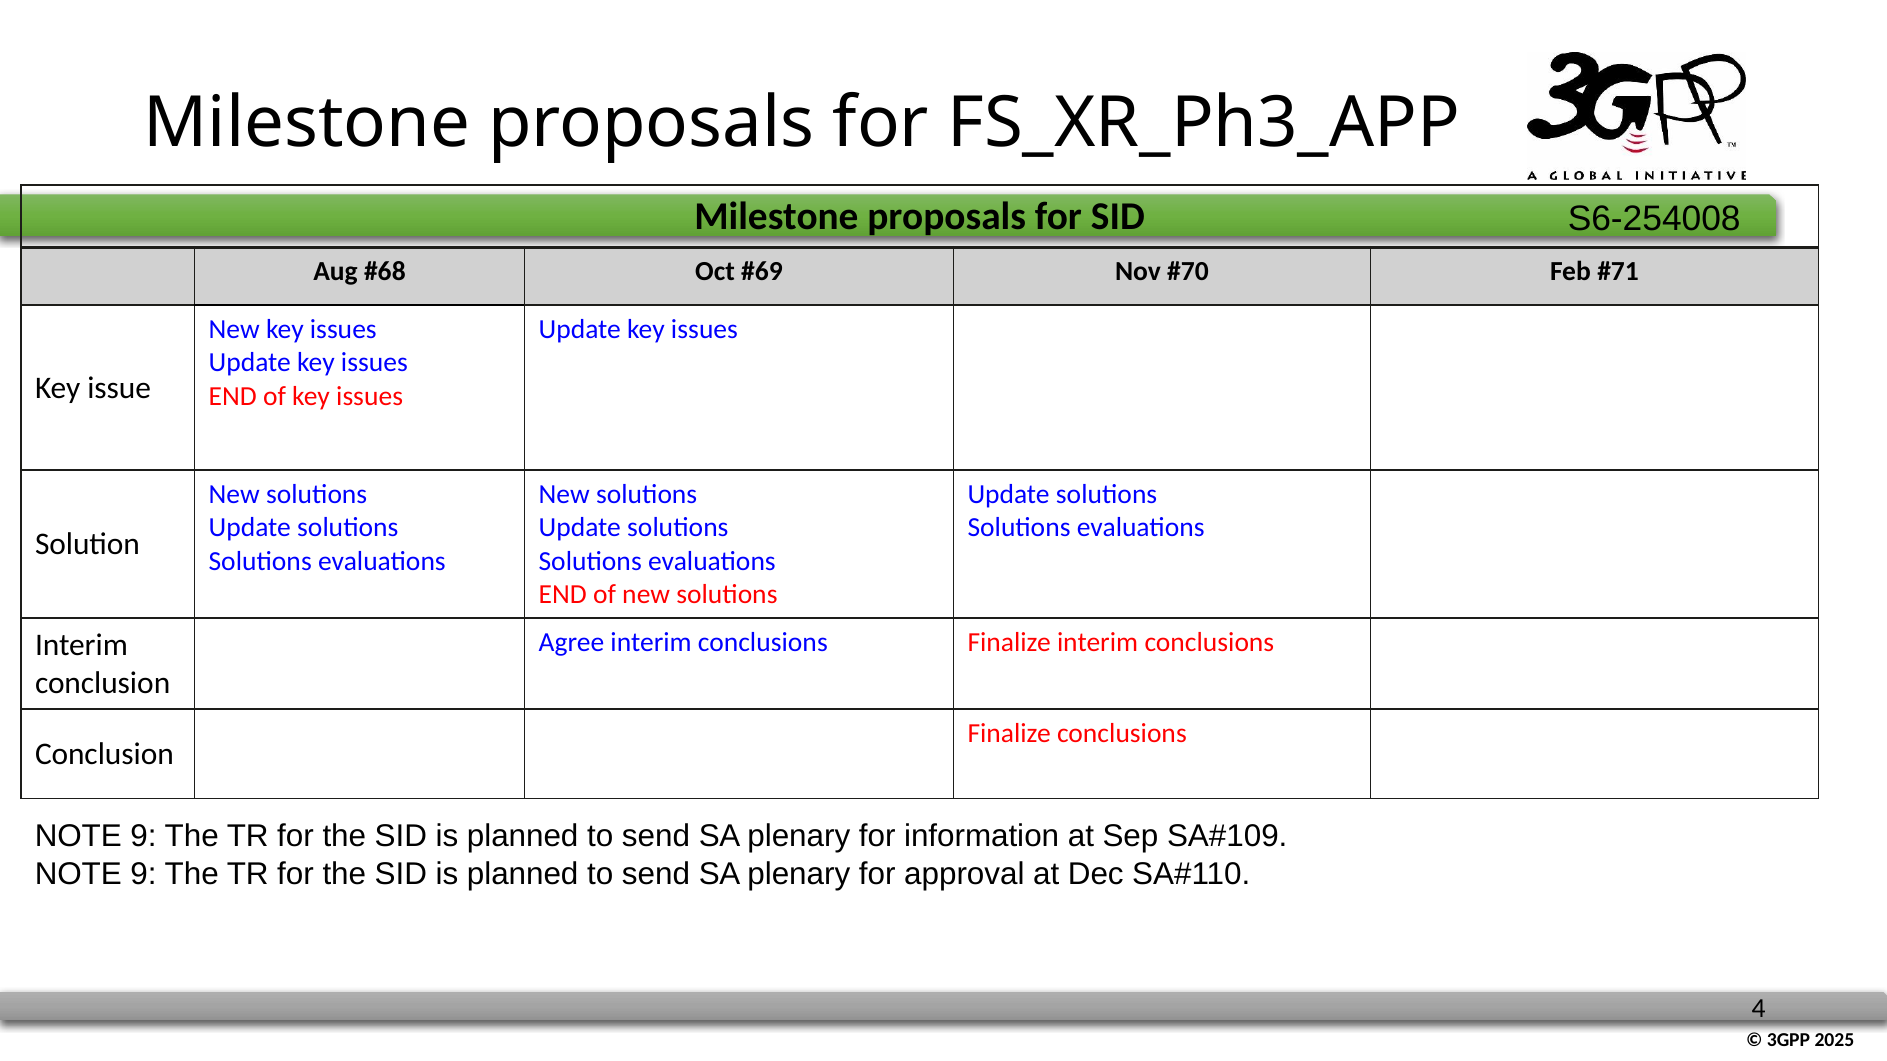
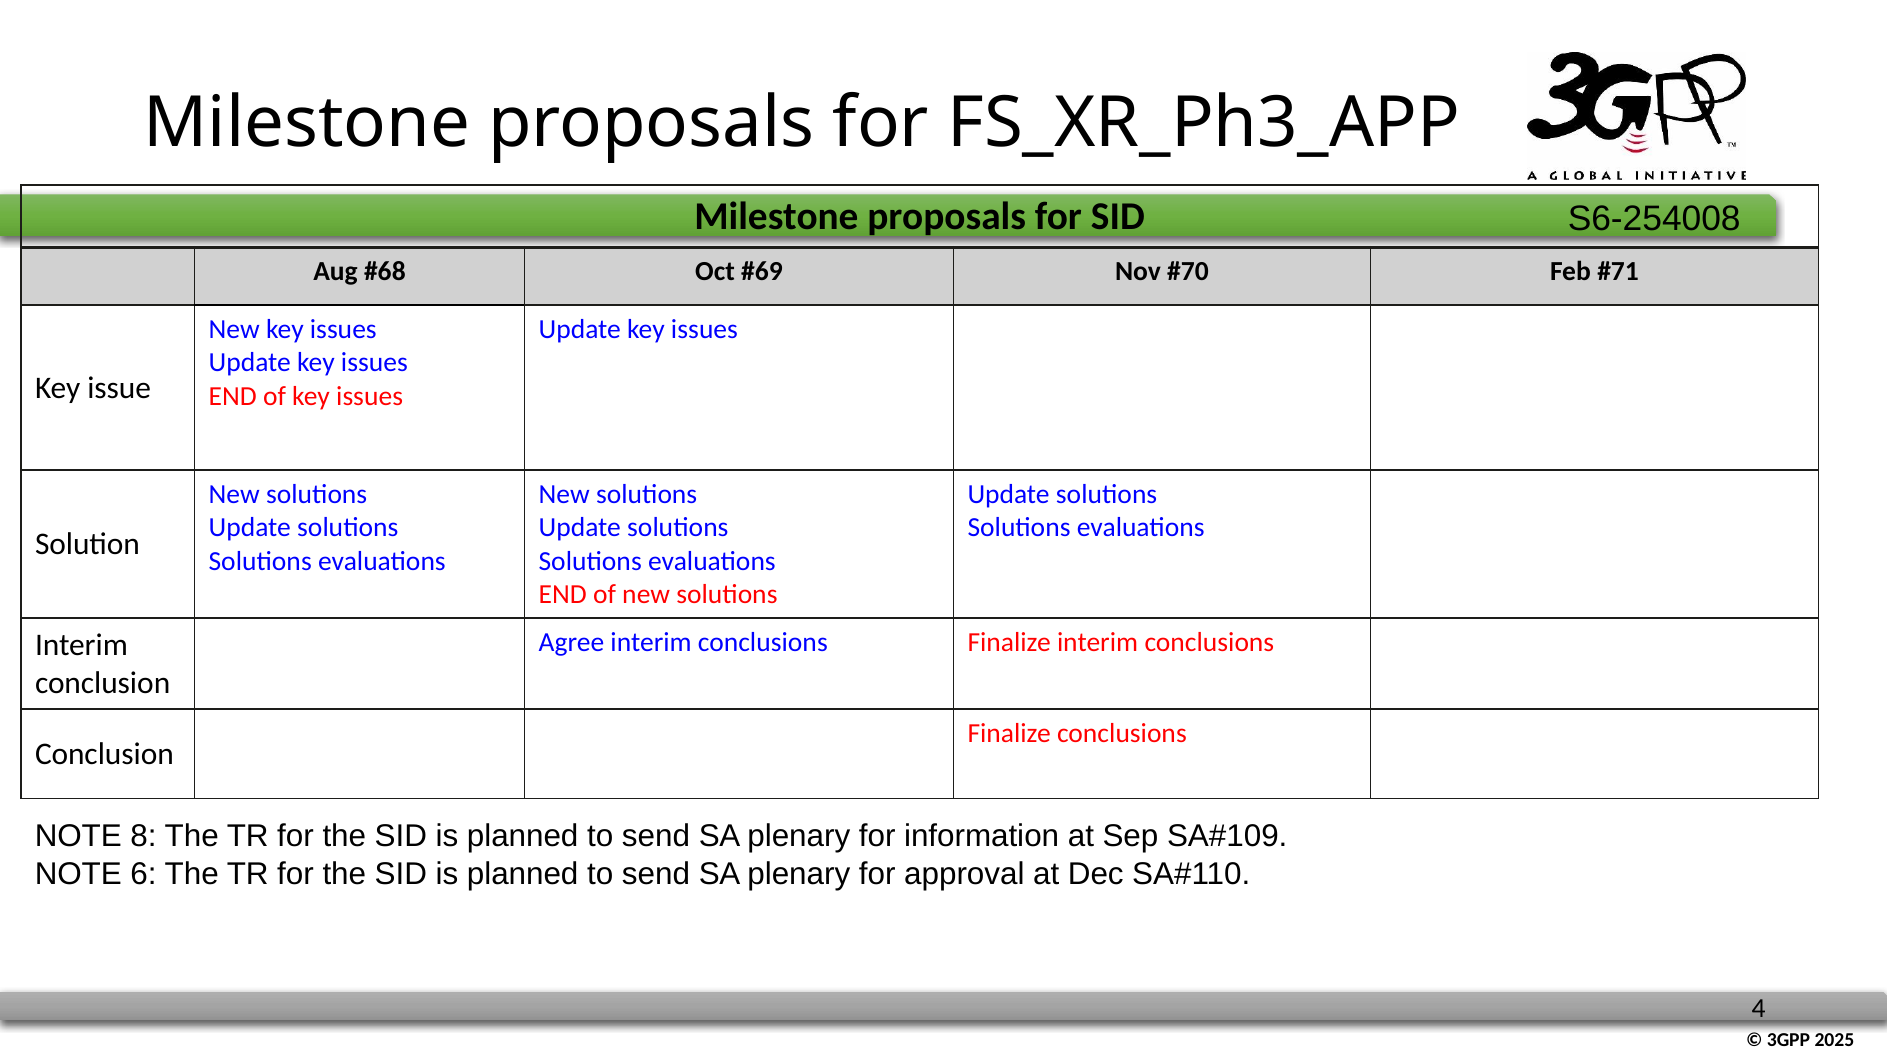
9: 9 -> 8 (144, 837)
9: 9 -> 6 (144, 874)
